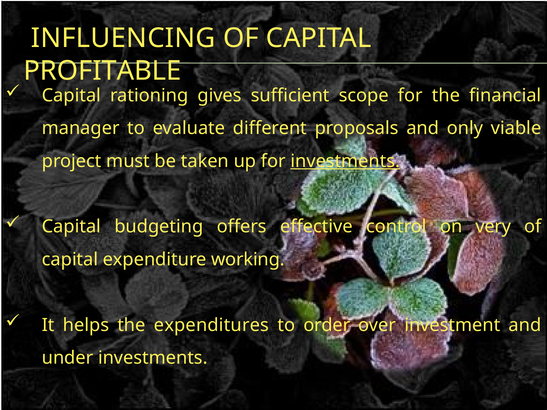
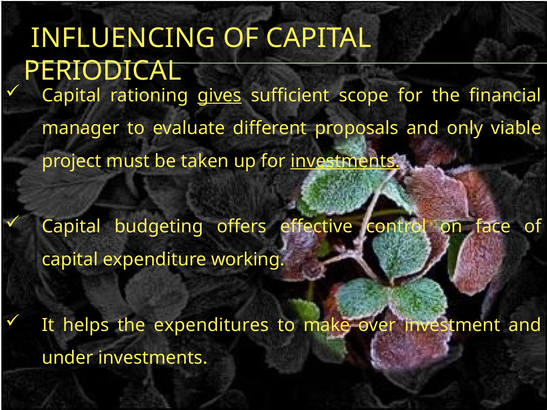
PROFITABLE: PROFITABLE -> PERIODICAL (102, 71)
gives underline: none -> present (220, 95)
very: very -> face (493, 227)
order: order -> make (327, 325)
